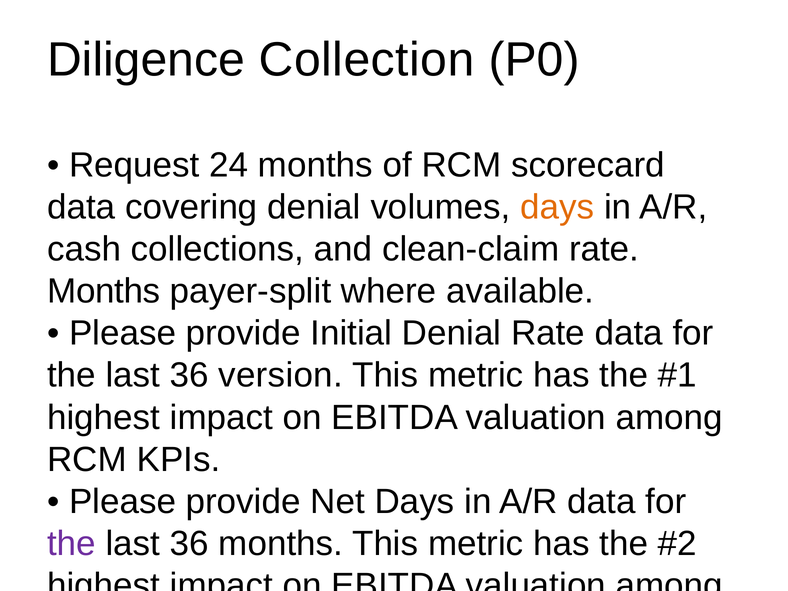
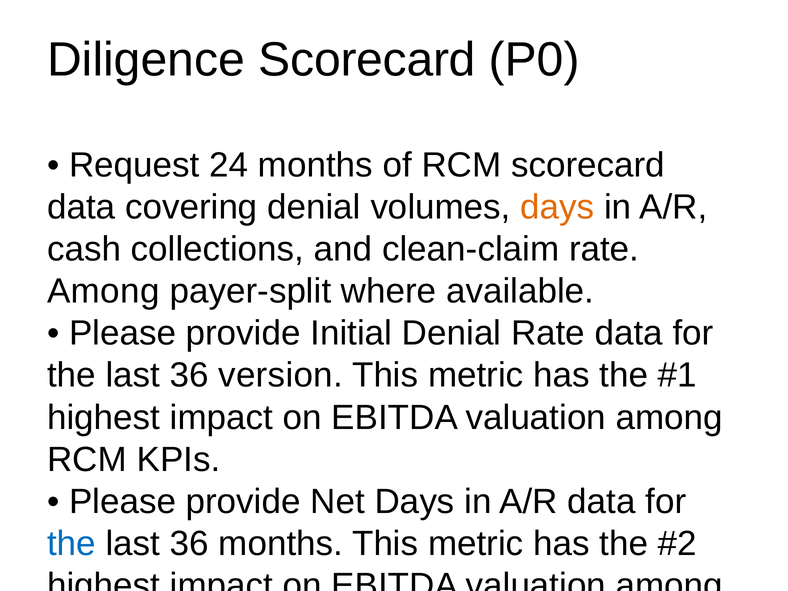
Diligence Collection: Collection -> Scorecard (367, 60)
Months: Months -> Among (103, 291)
the colour: purple -> blue (71, 544)
